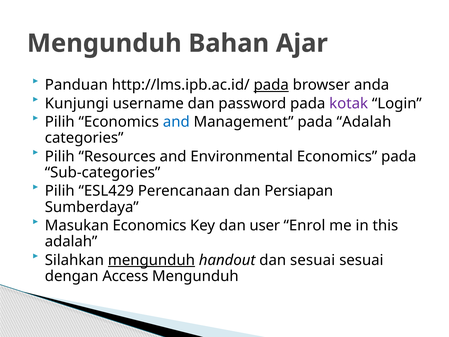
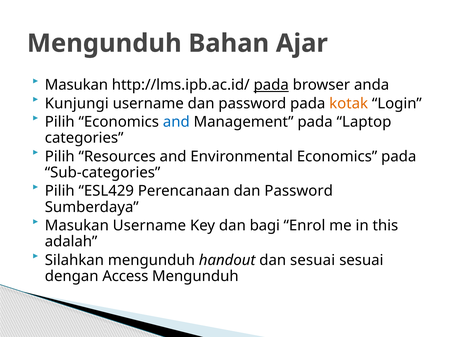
Panduan: Panduan -> Masukan (76, 85)
kotak colour: purple -> orange (349, 103)
pada Adalah: Adalah -> Laptop (364, 122)
Perencanaan dan Persiapan: Persiapan -> Password (299, 191)
Masukan Economics: Economics -> Username (149, 225)
user: user -> bagi (265, 225)
mengunduh underline: present -> none (151, 260)
